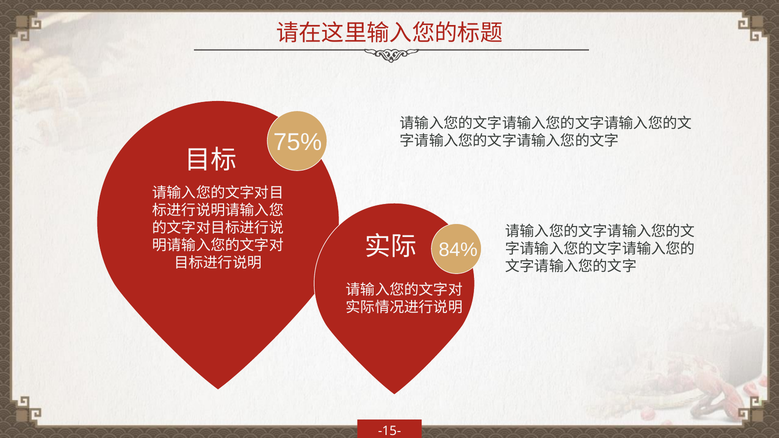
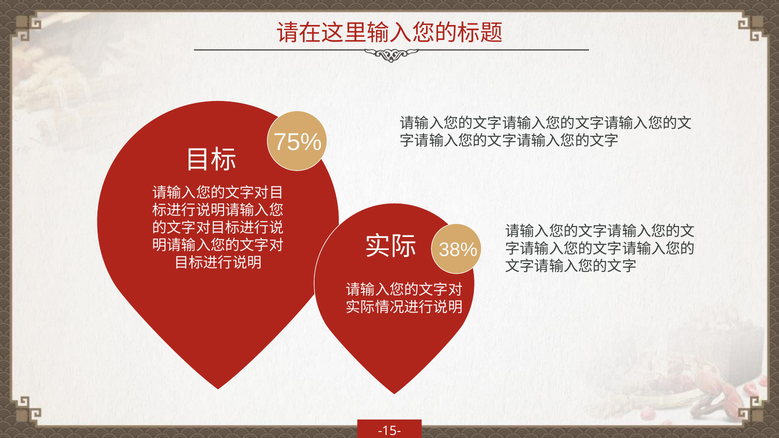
84%: 84% -> 38% (458, 250)
